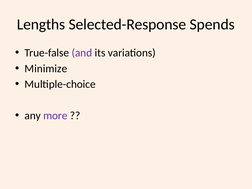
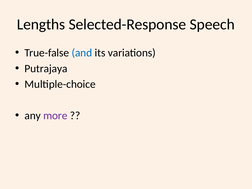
Spends: Spends -> Speech (212, 24)
and colour: purple -> blue (82, 53)
Minimize: Minimize -> Putrajaya (46, 69)
